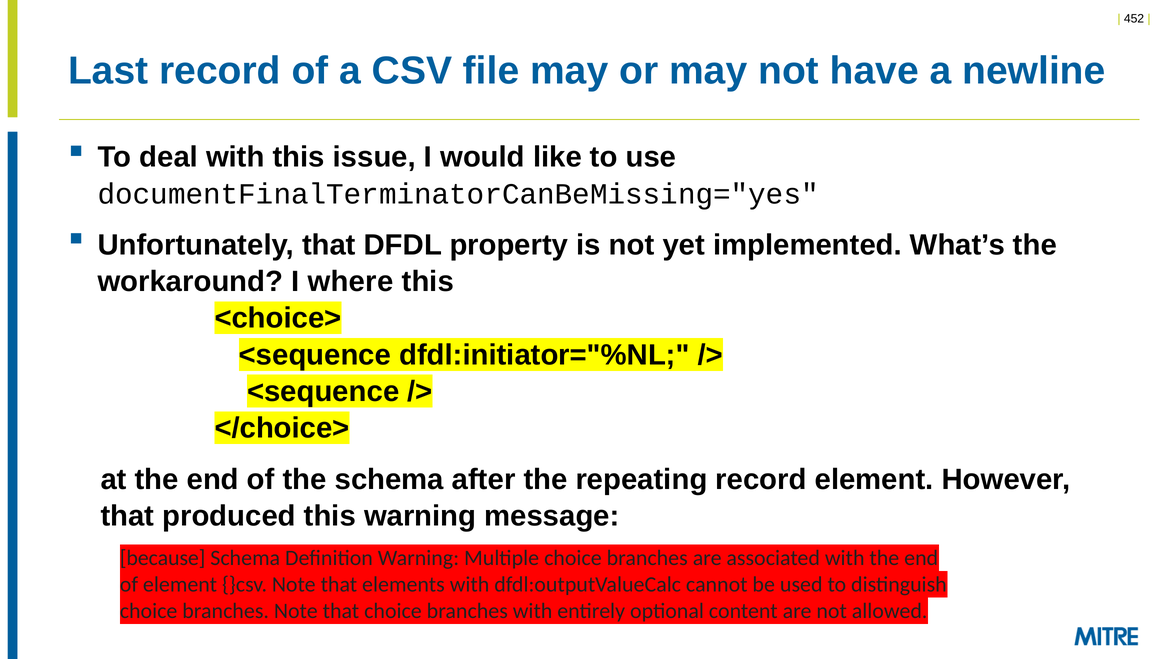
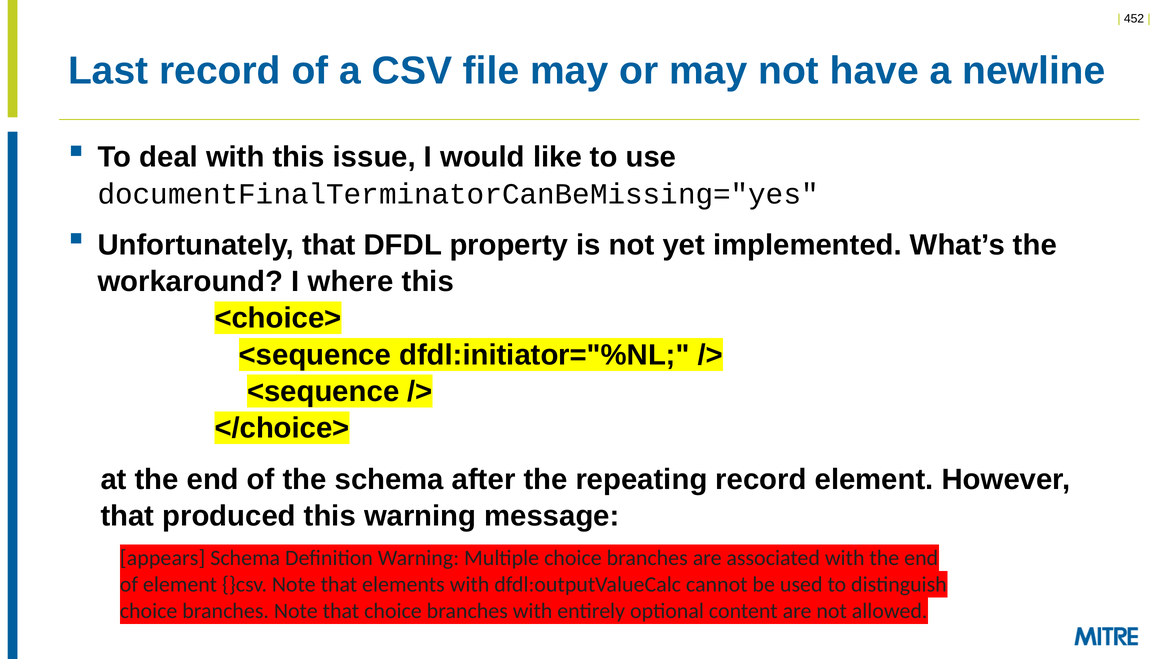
because: because -> appears (163, 558)
